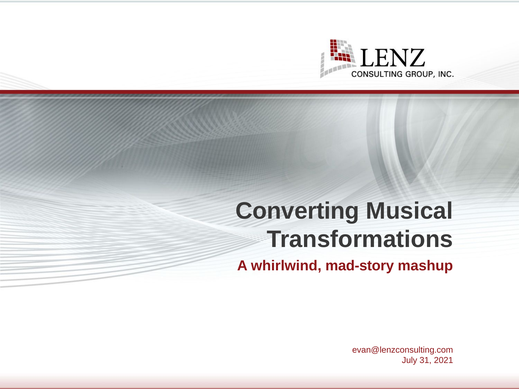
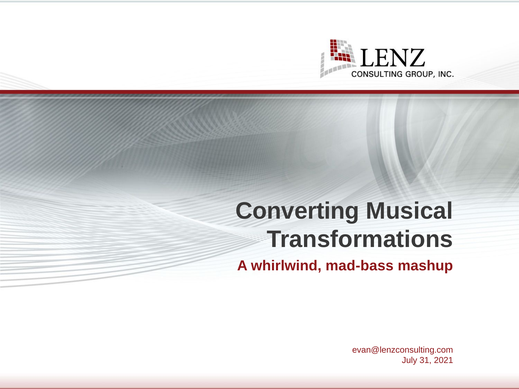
mad-story: mad-story -> mad-bass (360, 266)
